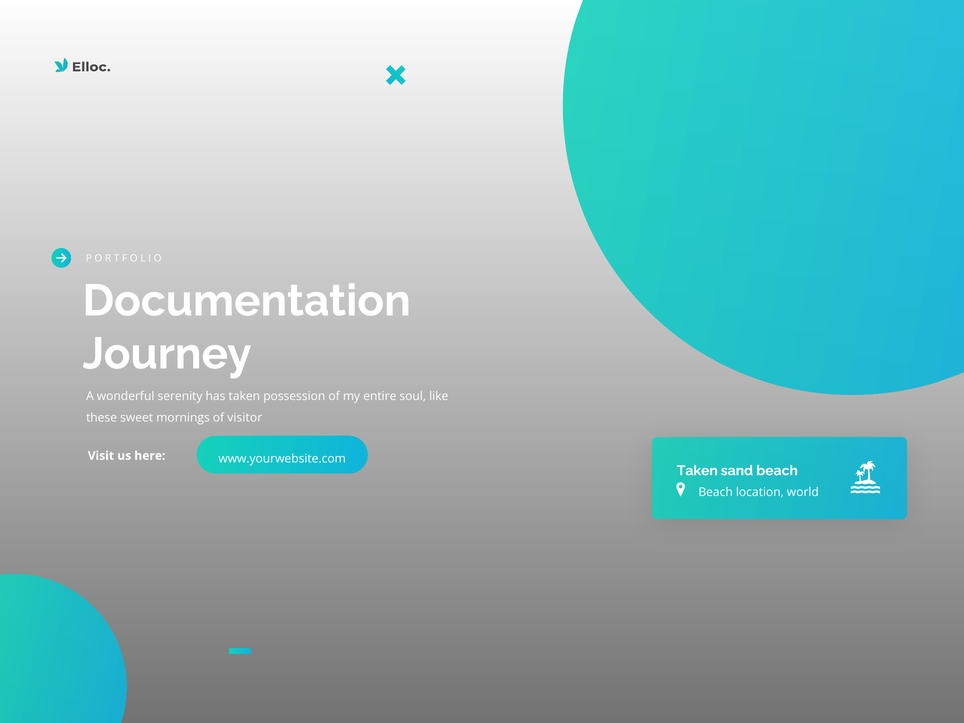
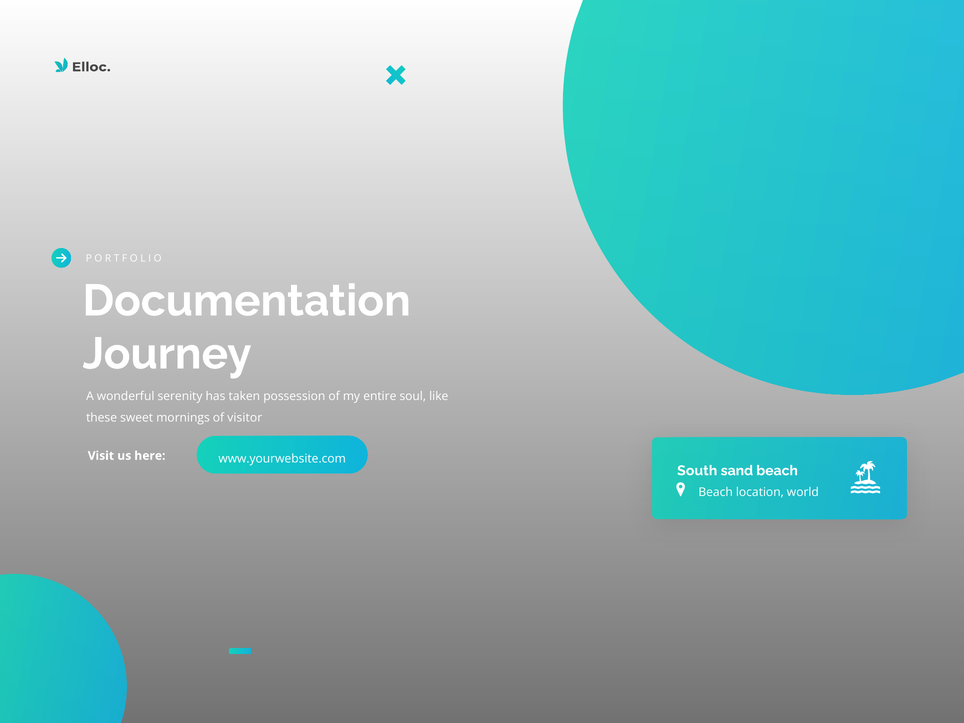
Taken: Taken -> South (697, 471)
